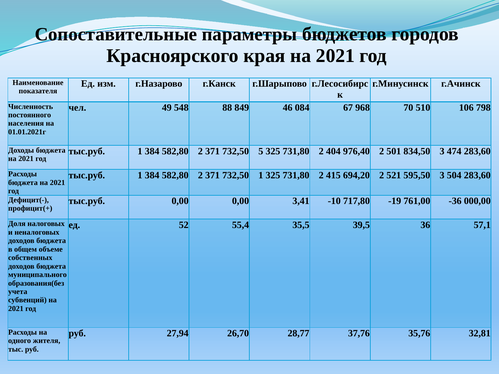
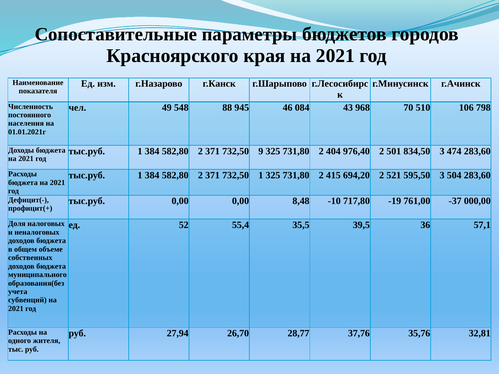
849: 849 -> 945 (242, 108)
67: 67 -> 43 (348, 108)
5: 5 -> 9 (261, 151)
3,41: 3,41 -> 8,48 (301, 201)
-36: -36 -> -37 (455, 201)
